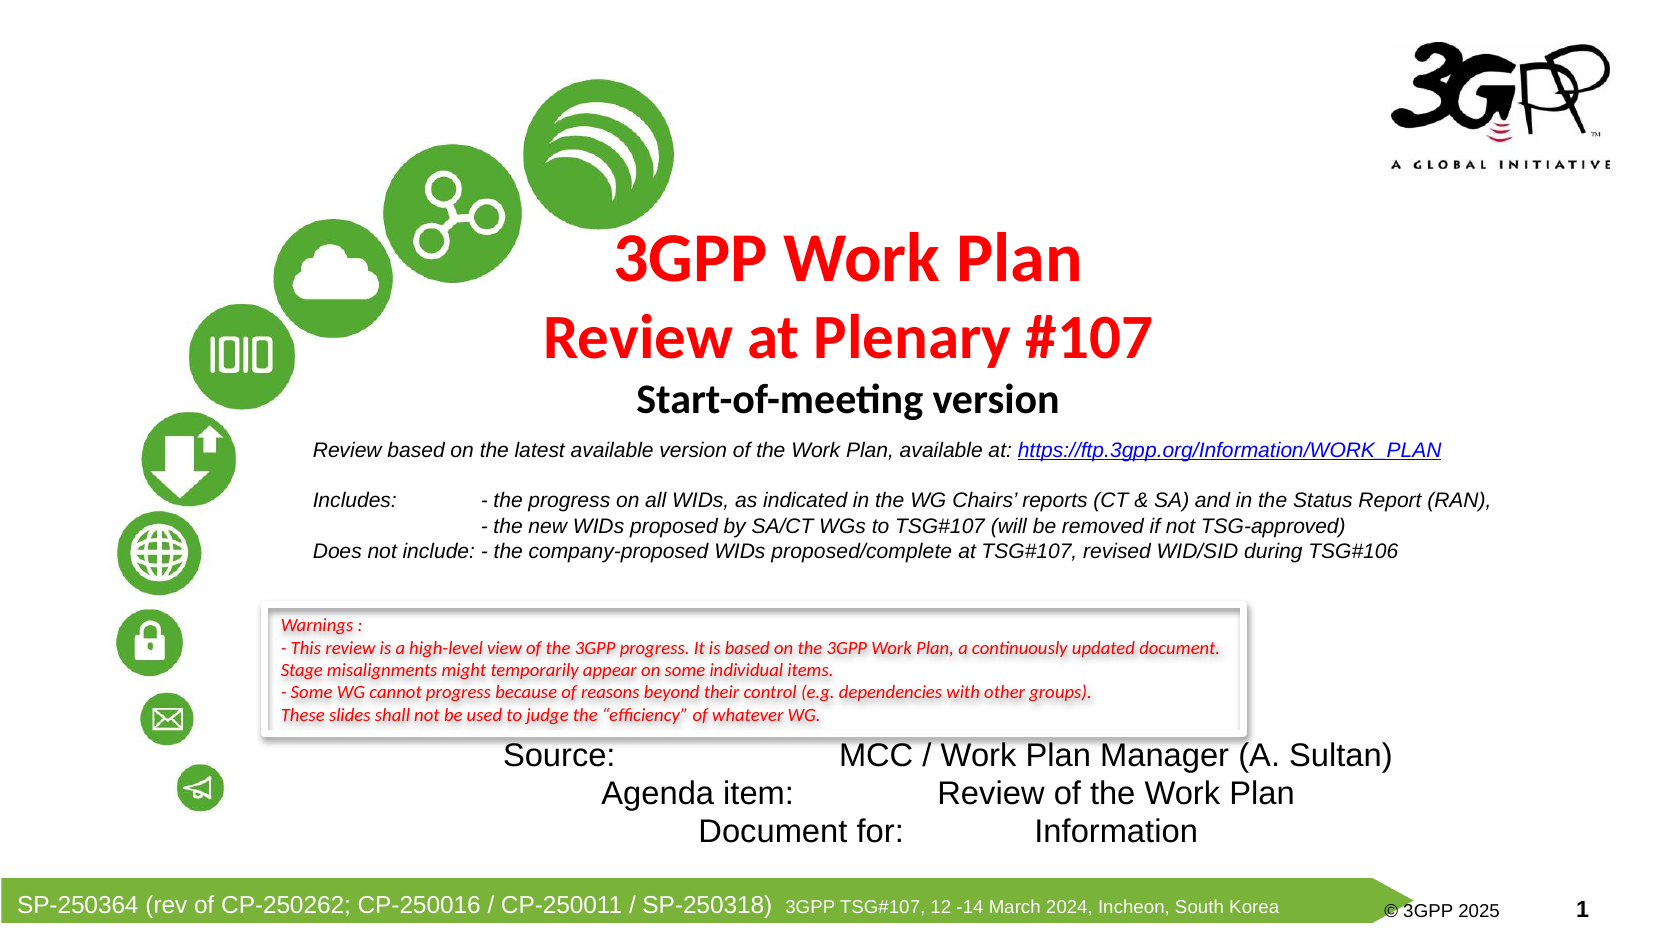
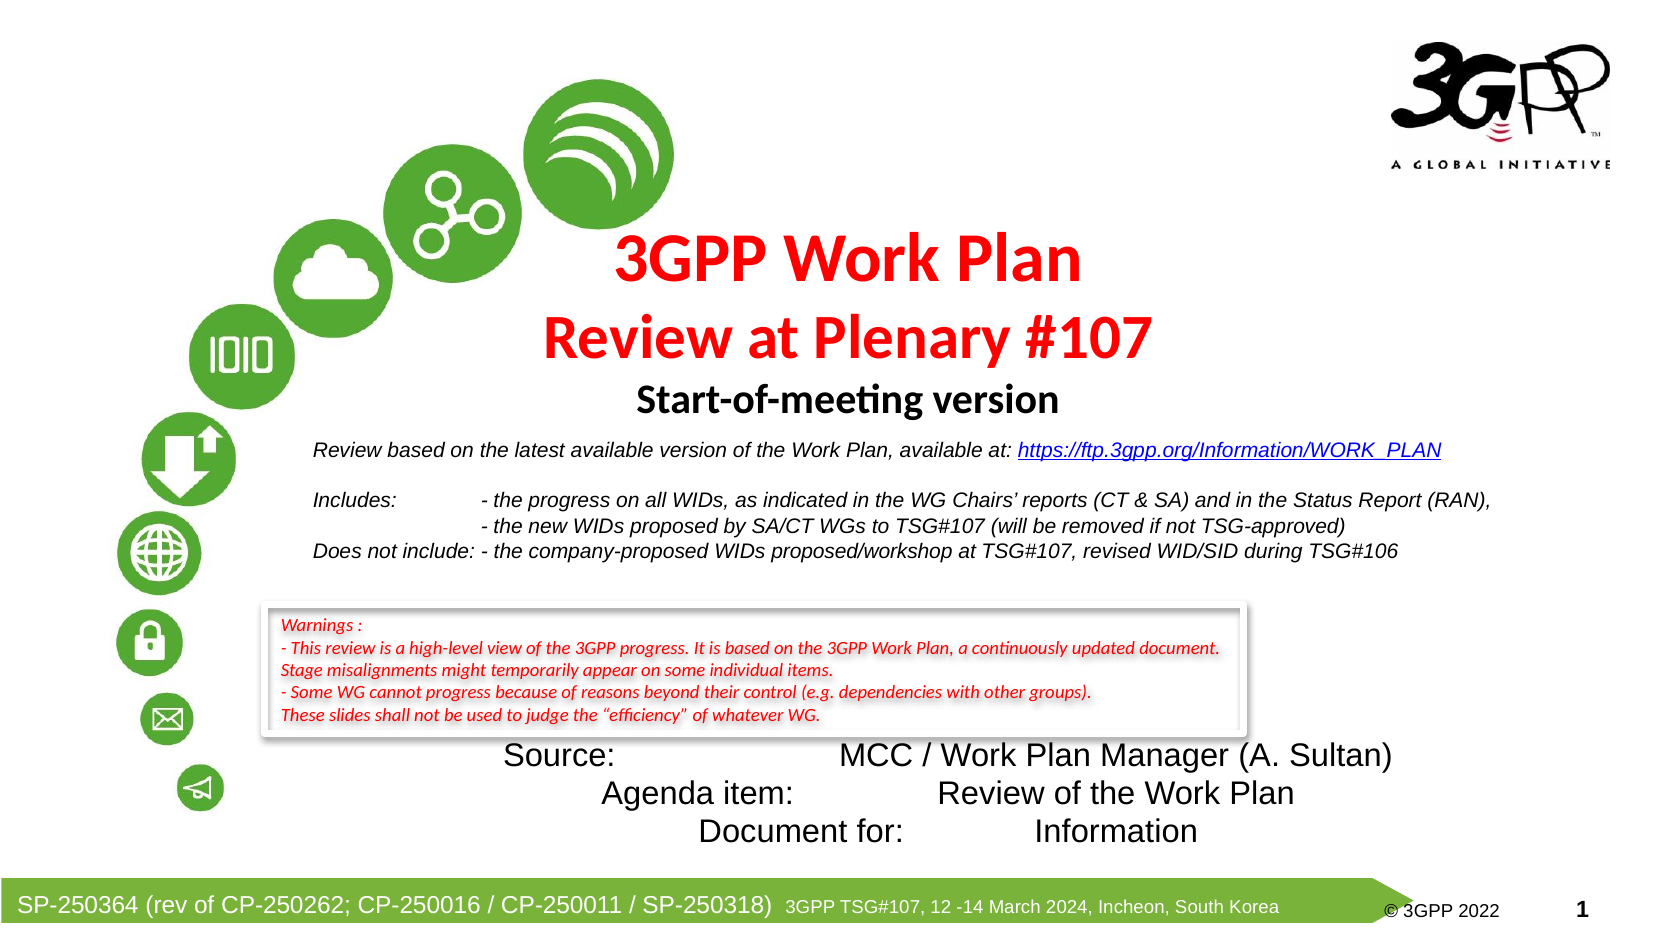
proposed/complete: proposed/complete -> proposed/workshop (862, 551)
2025: 2025 -> 2022 (1479, 911)
